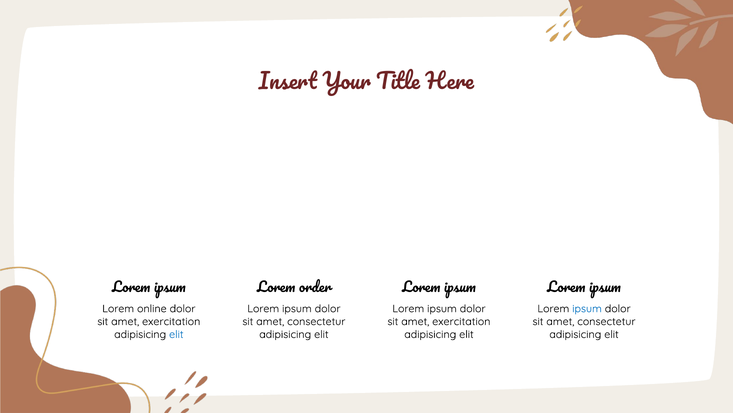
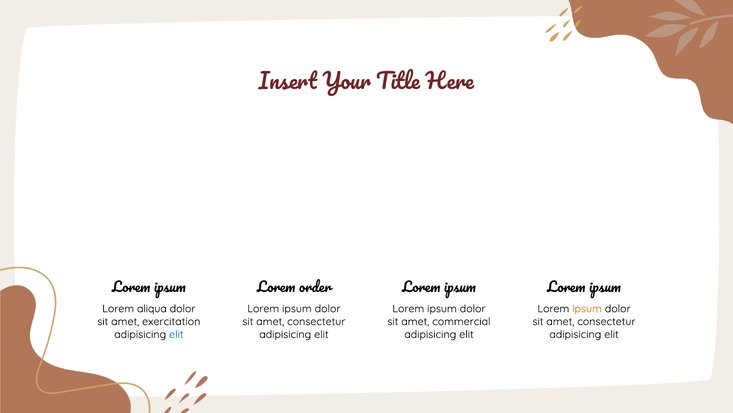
online: online -> aliqua (152, 308)
ipsum colour: blue -> orange (587, 308)
exercitation: exercitation -> commercial (461, 321)
